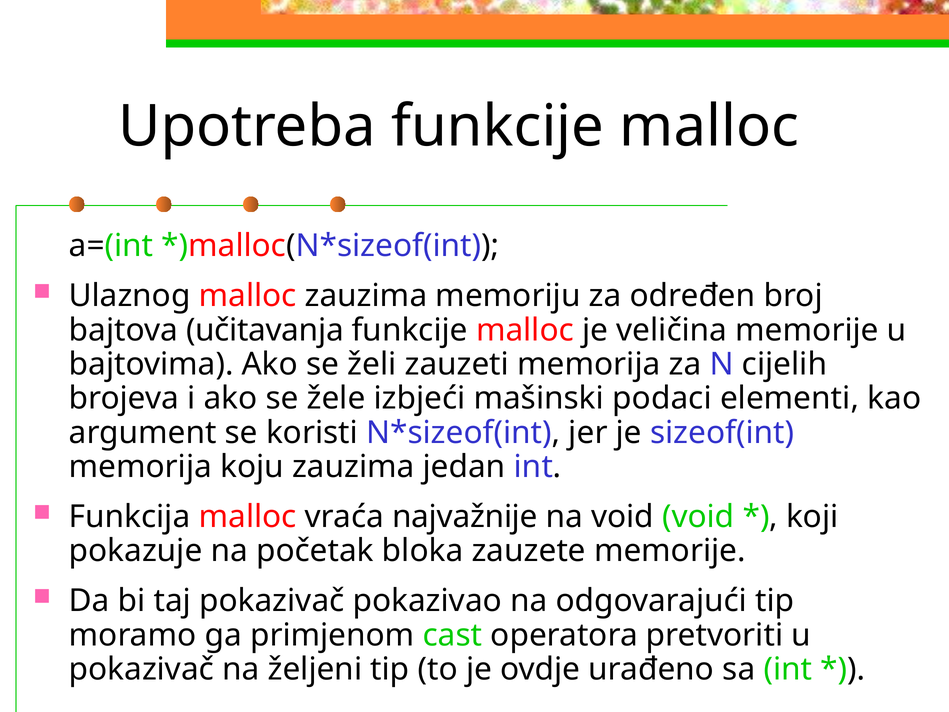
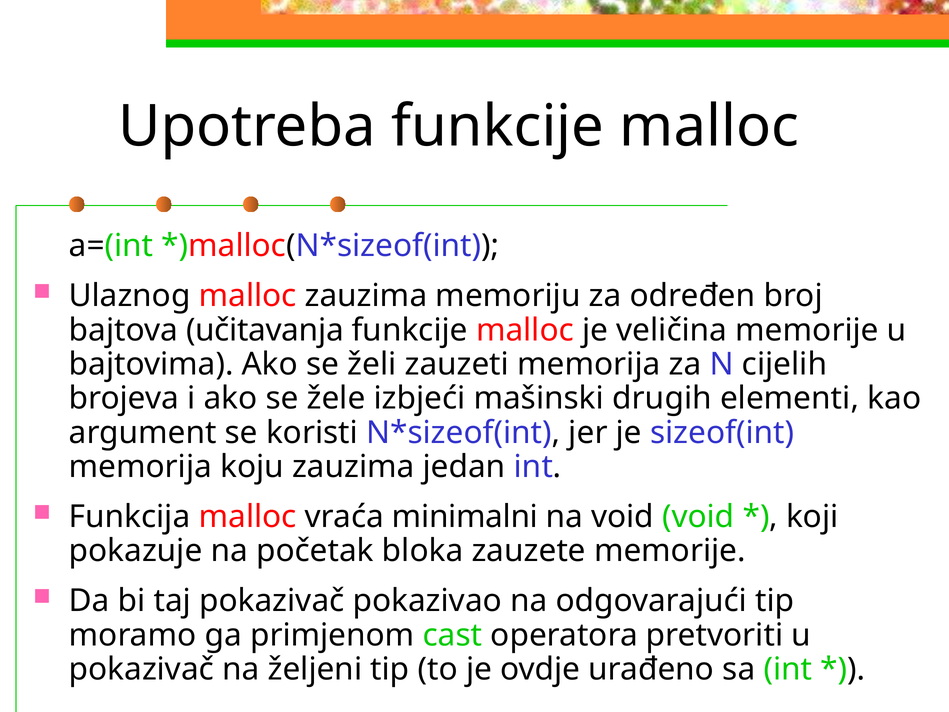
podaci: podaci -> drugih (662, 398)
najvažnije: najvažnije -> minimalni (465, 517)
